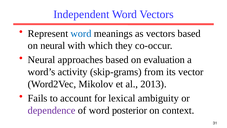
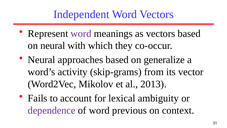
word colour: blue -> purple (81, 33)
evaluation: evaluation -> generalize (164, 60)
posterior: posterior -> previous (129, 110)
